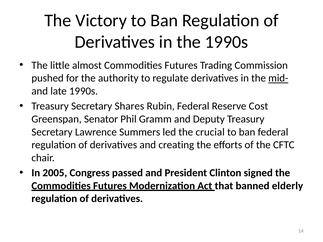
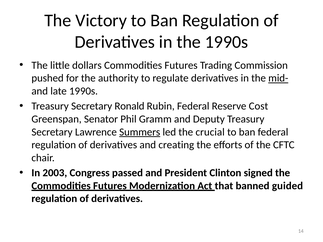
almost: almost -> dollars (87, 65)
Shares: Shares -> Ronald (130, 106)
Summers underline: none -> present (140, 132)
2005: 2005 -> 2003 (55, 173)
elderly: elderly -> guided (287, 186)
